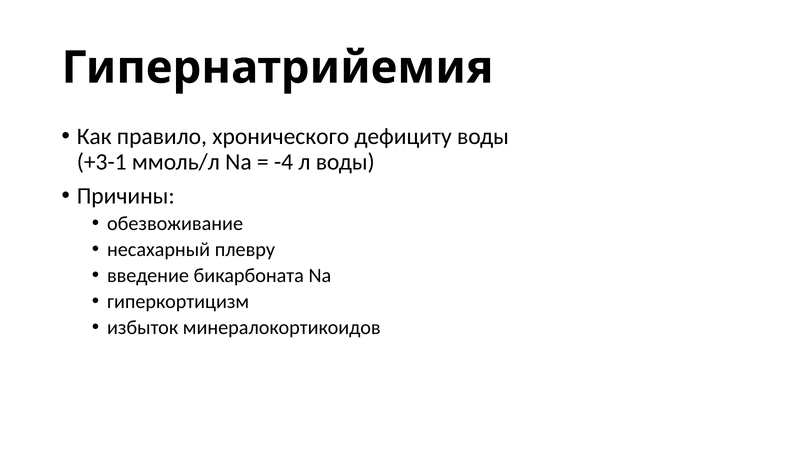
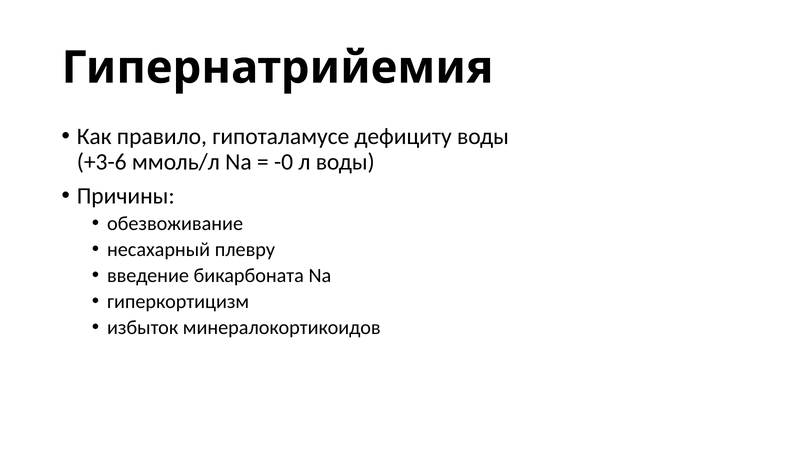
хронического: хронического -> гипоталамусе (281, 137)
+3-1: +3-1 -> +3-6 (102, 162)
-4: -4 -> -0 (284, 162)
